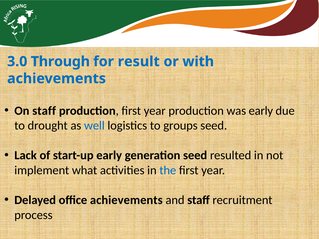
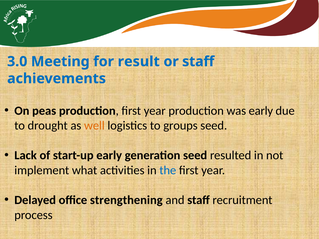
Through: Through -> Meeting (60, 62)
or with: with -> staff (198, 62)
On staff: staff -> peas (44, 111)
well colour: blue -> orange (94, 126)
office achievements: achievements -> strengthening (126, 200)
